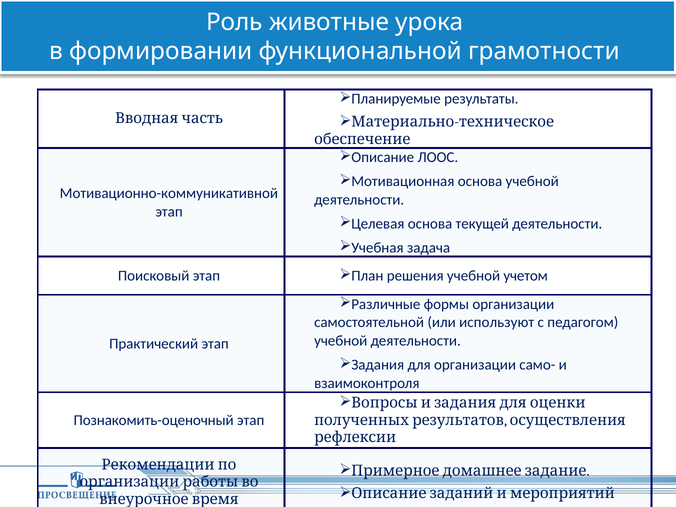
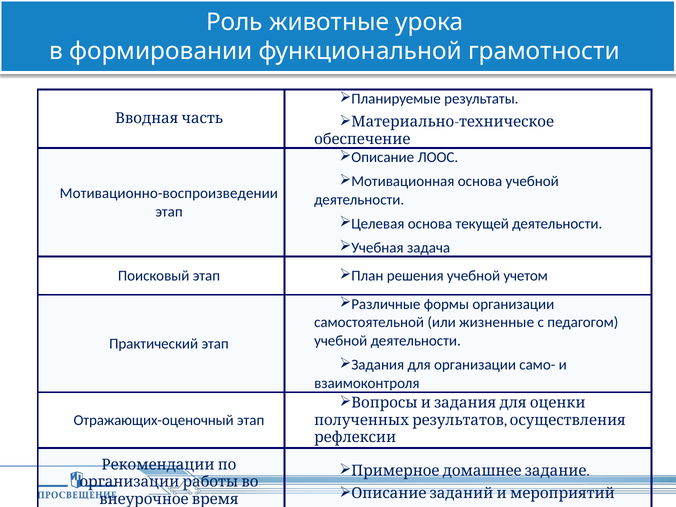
Мотивационно-коммуникативной: Мотивационно-коммуникативной -> Мотивационно-воспроизведении (169, 193)
используют: используют -> жизненные (497, 322)
Познакомить-оценочный: Познакомить-оценочный -> Отражающих-оценочный (154, 420)
